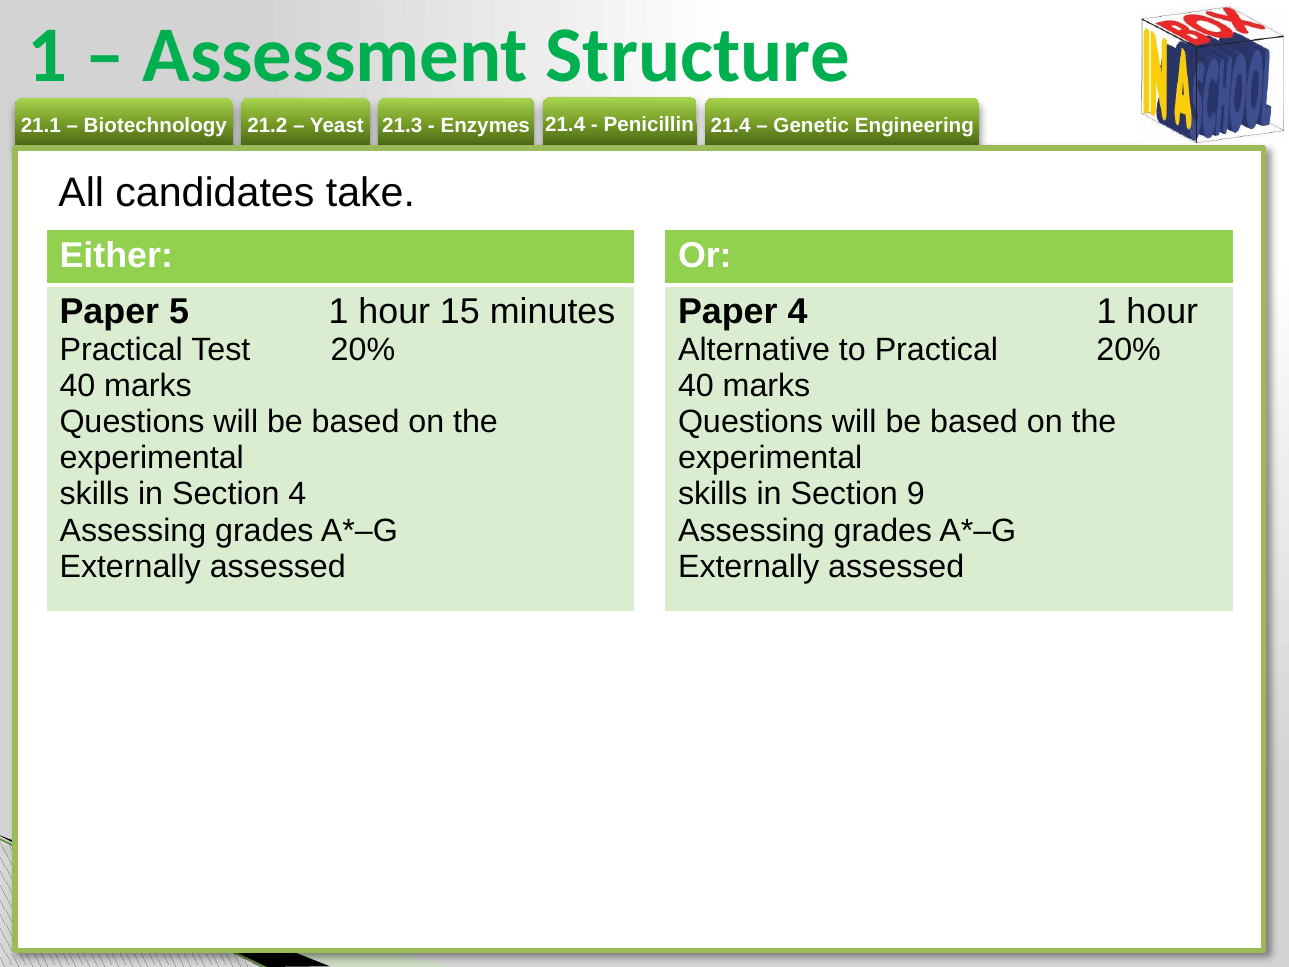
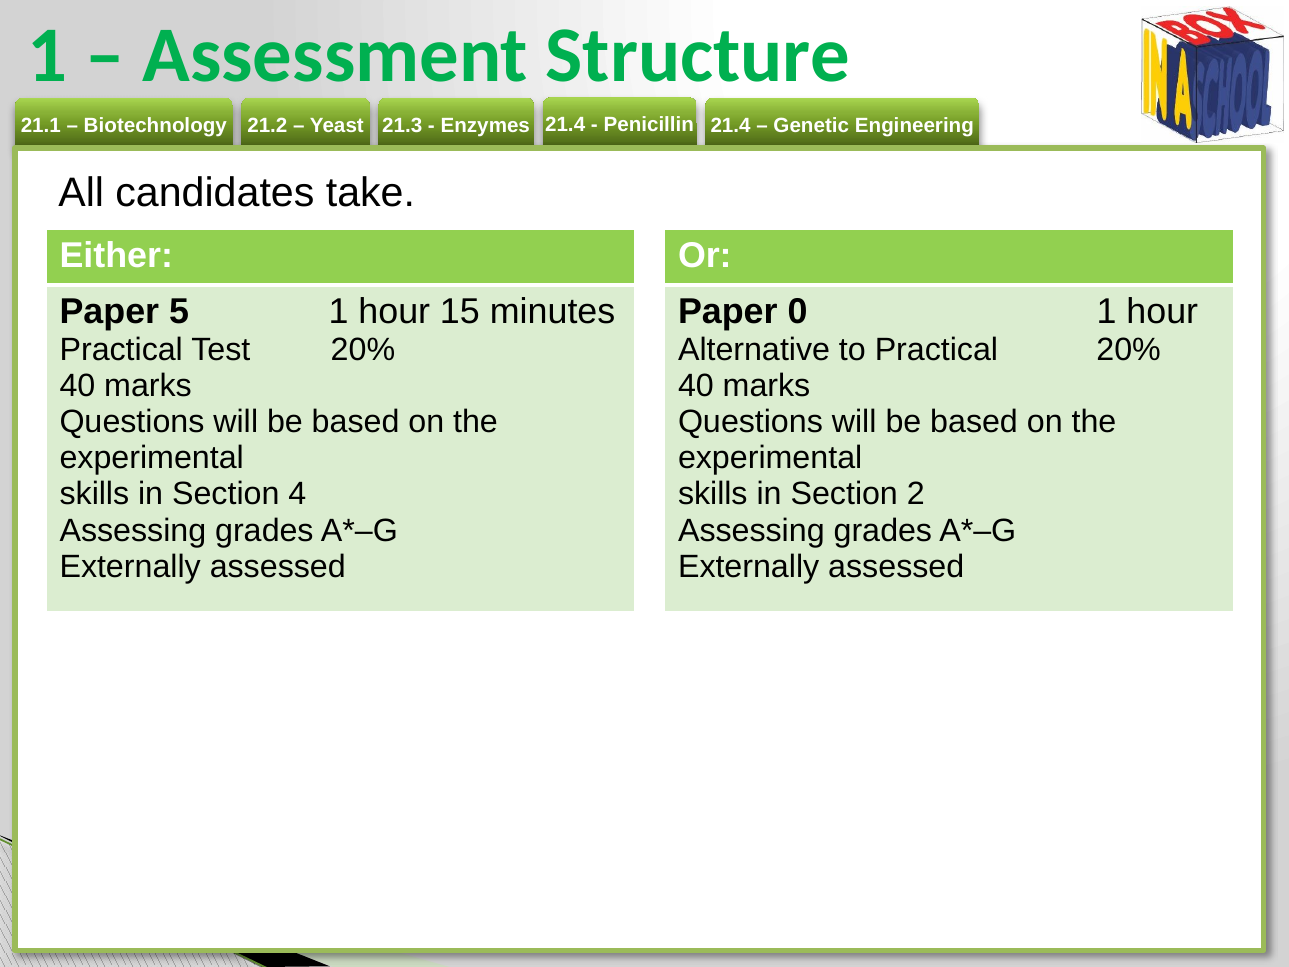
Paper 4: 4 -> 0 (797, 312)
9: 9 -> 2 (916, 494)
